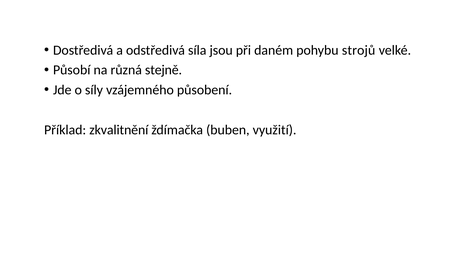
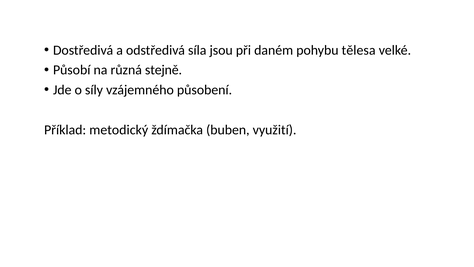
strojů: strojů -> tělesa (359, 50)
zkvalitnění: zkvalitnění -> metodický (119, 130)
